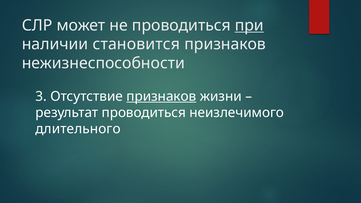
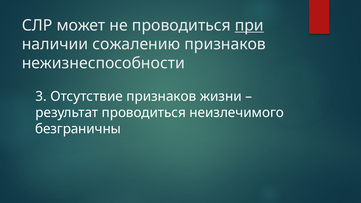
становится: становится -> сожалению (136, 44)
признаков underline: present -> none (161, 96)
длительного: длительного -> безграничны (78, 129)
